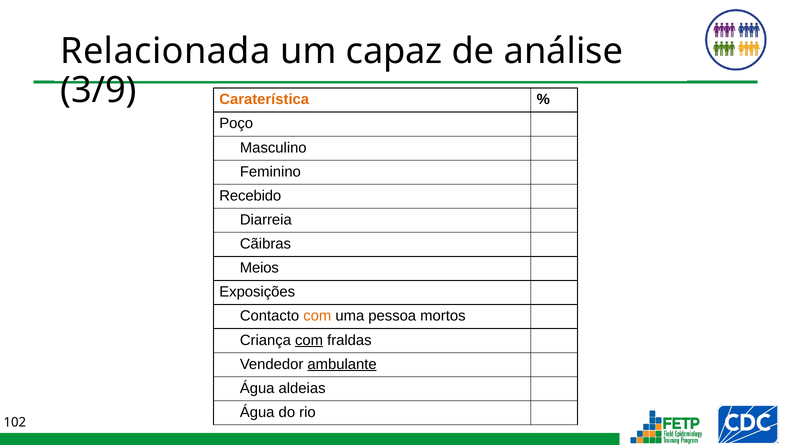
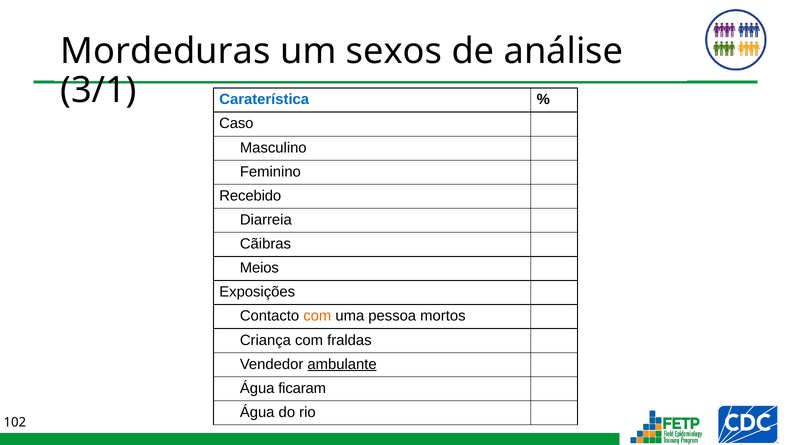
Relacionada: Relacionada -> Mordeduras (165, 51)
capaz: capaz -> sexos (394, 51)
3/9: 3/9 -> 3/1 (99, 90)
Caraterística colour: orange -> blue (264, 100)
Poço: Poço -> Caso (236, 124)
com underline: present -> none (309, 340)
aldeias: aldeias -> ficaram (302, 388)
